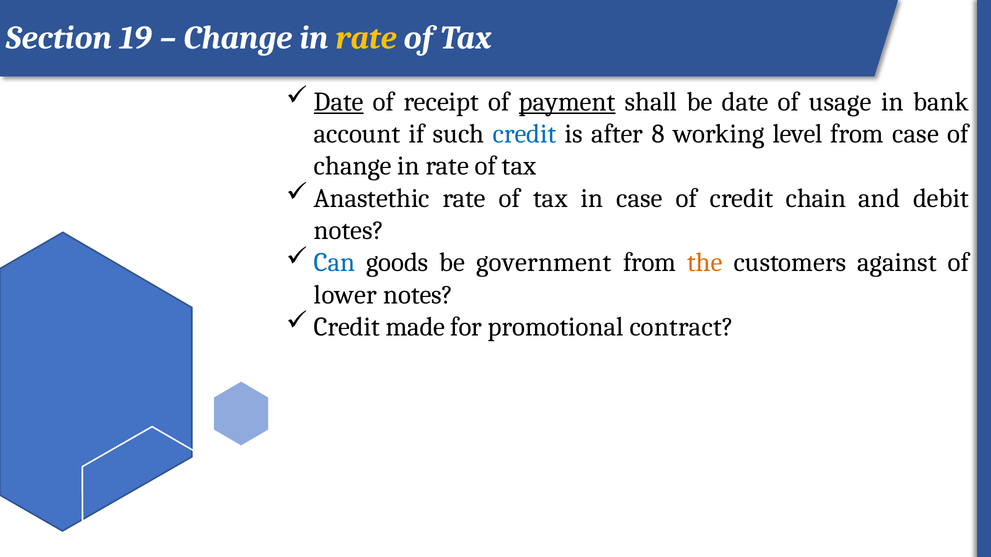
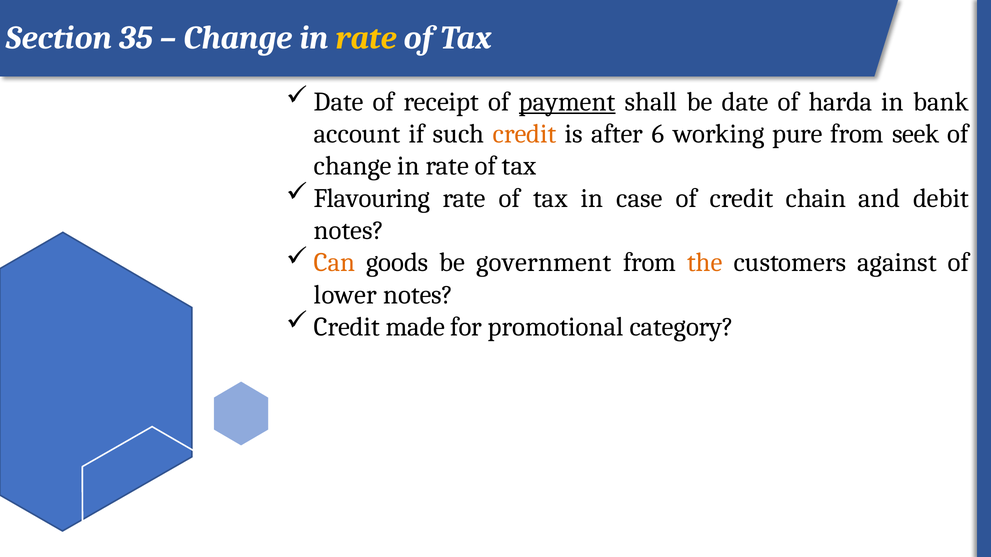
19: 19 -> 35 (136, 38)
Date underline: present -> none (339, 102)
usage: usage -> harda (841, 102)
credit colour: blue -> orange (525, 134)
8: 8 -> 6 (658, 134)
level: level -> pure (798, 134)
from case: case -> seek (916, 134)
Anastethic: Anastethic -> Flavouring (372, 198)
Can colour: blue -> orange (335, 263)
contract: contract -> category (682, 327)
